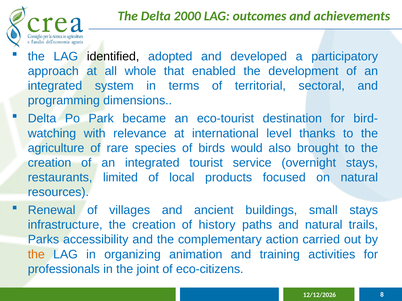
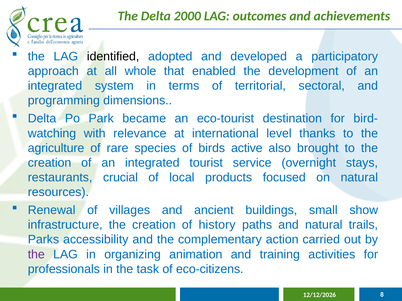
would: would -> active (247, 148)
limited: limited -> crucial (120, 178)
small stays: stays -> show (364, 211)
the colour: orange -> purple (36, 255)
joint: joint -> task (148, 269)
